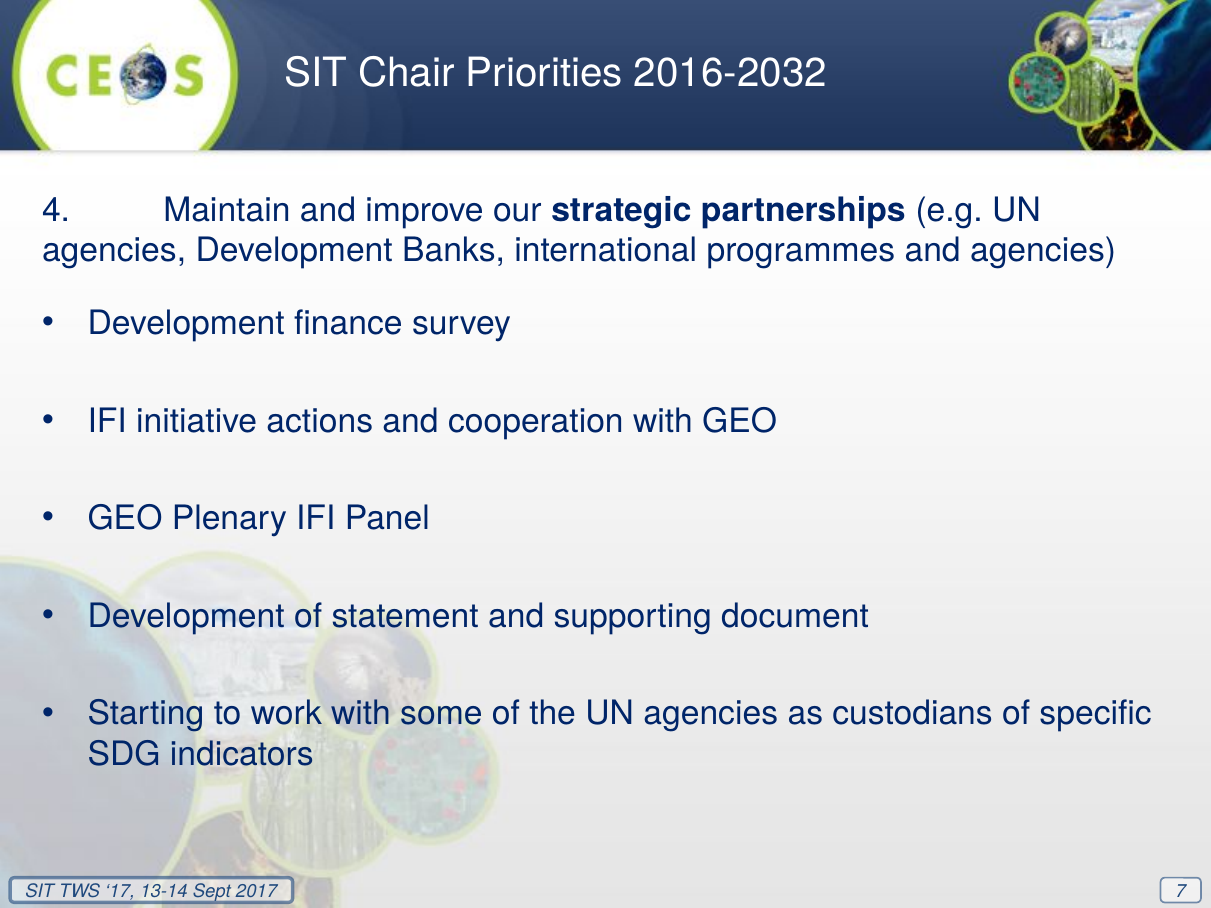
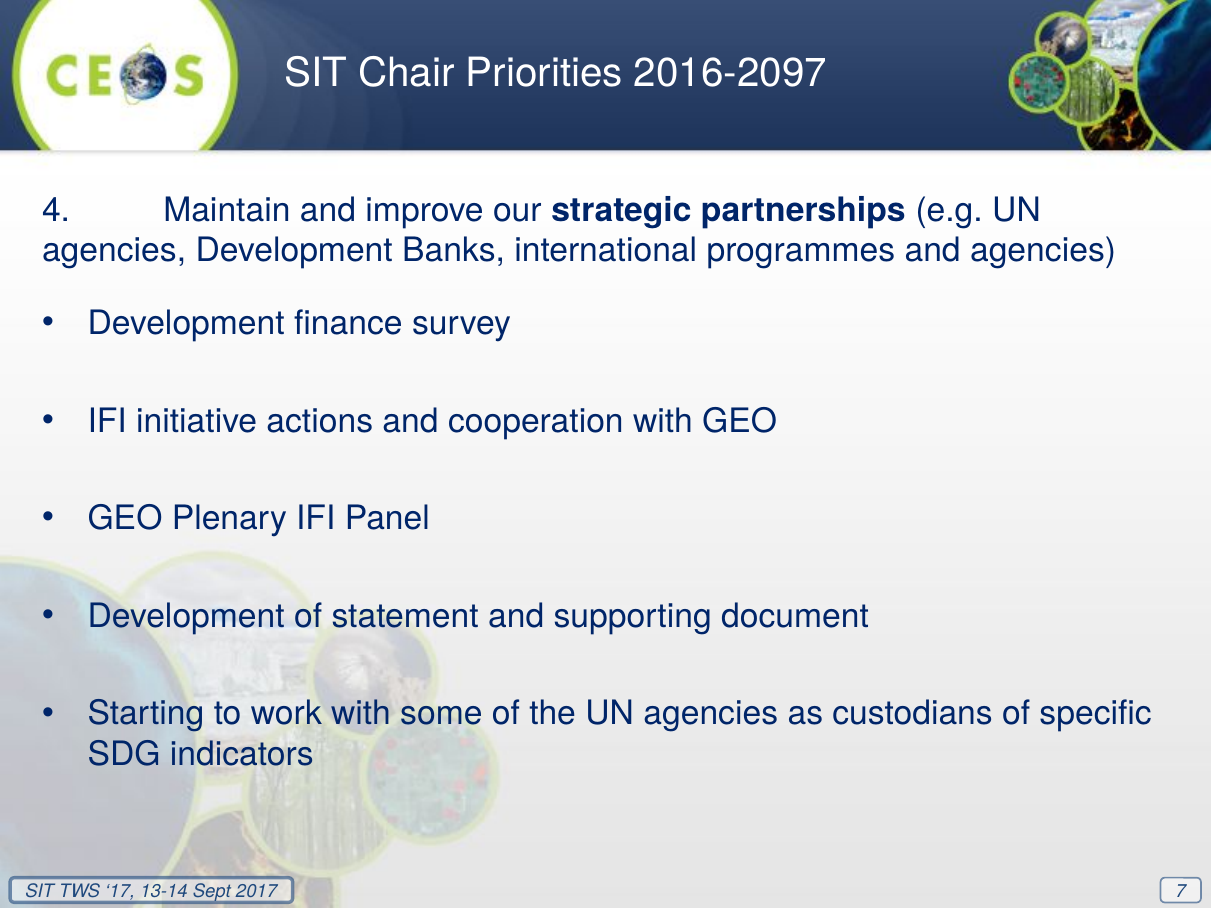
2016-2032: 2016-2032 -> 2016-2097 (730, 73)
